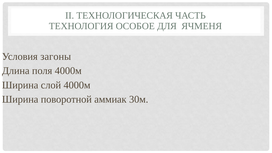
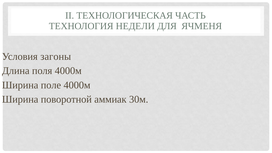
ОСОБОЕ: ОСОБОЕ -> НЕДЕЛИ (135, 26)
слой: слой -> поле (51, 85)
